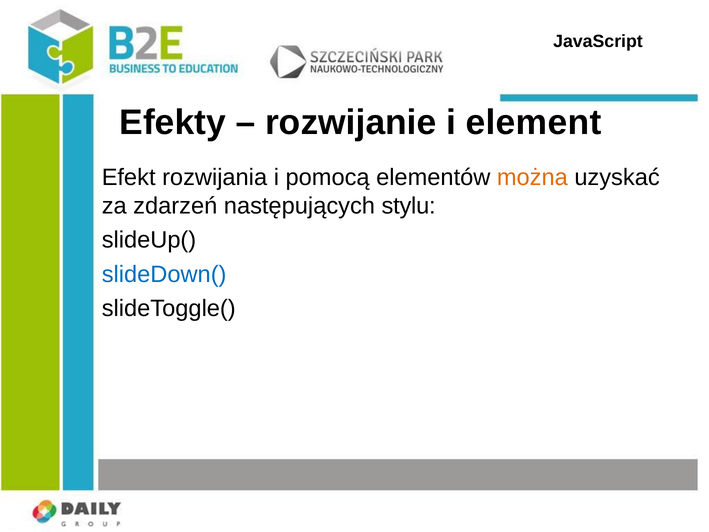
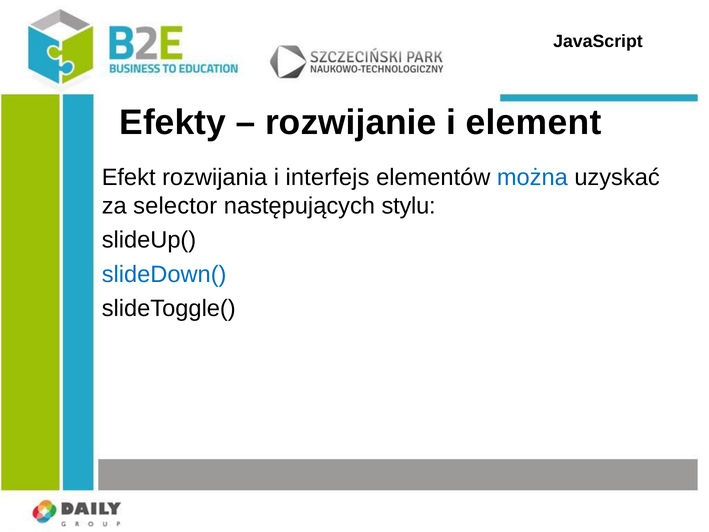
pomocą: pomocą -> interfejs (328, 177)
można colour: orange -> blue (532, 177)
zdarzeń: zdarzeń -> selector (175, 206)
